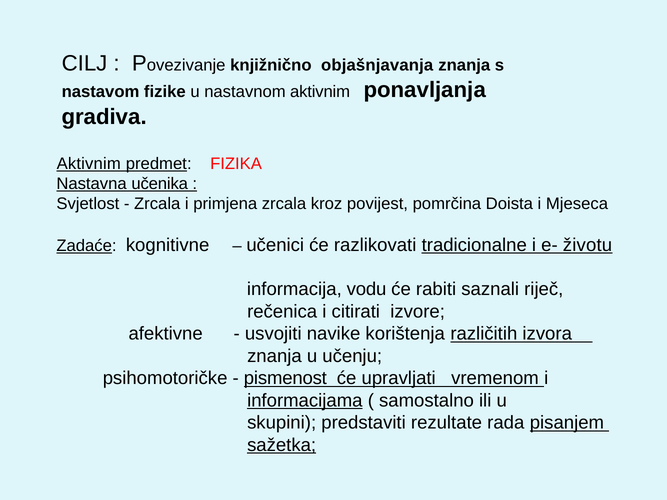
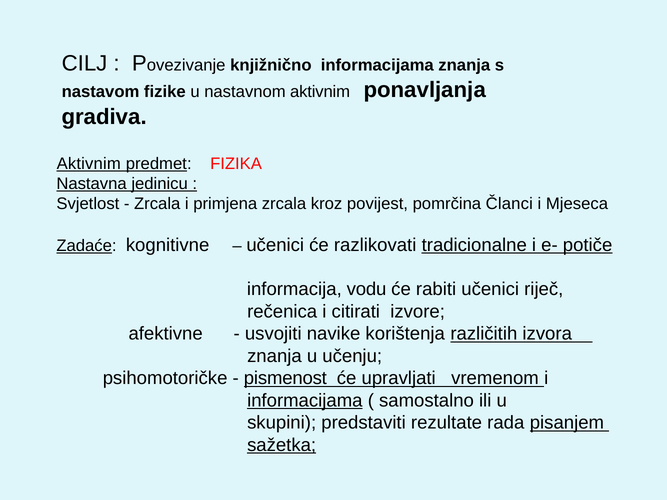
knjižnično objašnjavanja: objašnjavanja -> informacijama (377, 65)
učenika: učenika -> jedinicu (160, 184)
Doista: Doista -> Članci (509, 204)
životu: životu -> potiče (588, 245)
rabiti saznali: saznali -> učenici (490, 290)
